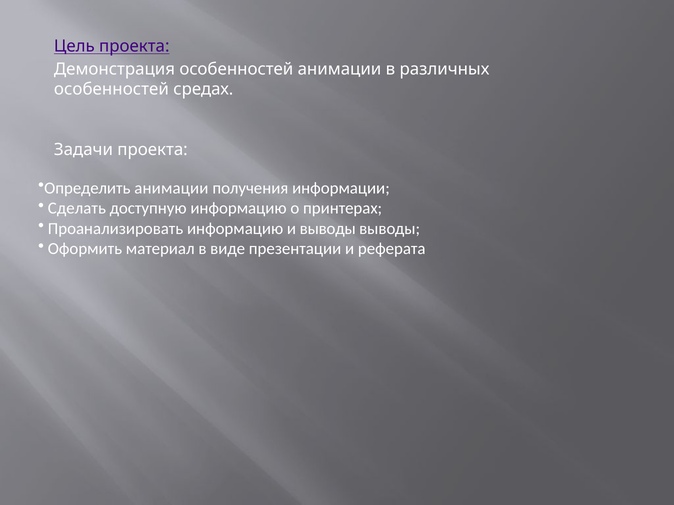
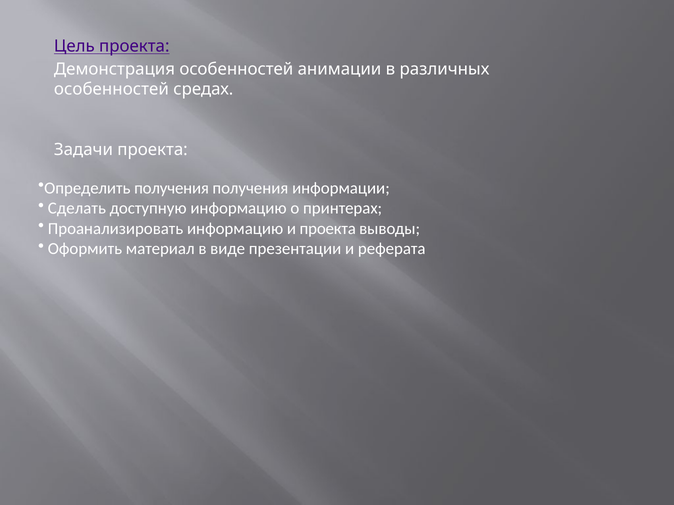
Определить анимации: анимации -> получения (172, 188)
и выводы: выводы -> проекта (328, 229)
